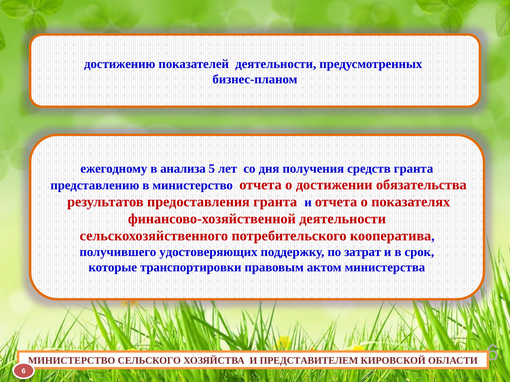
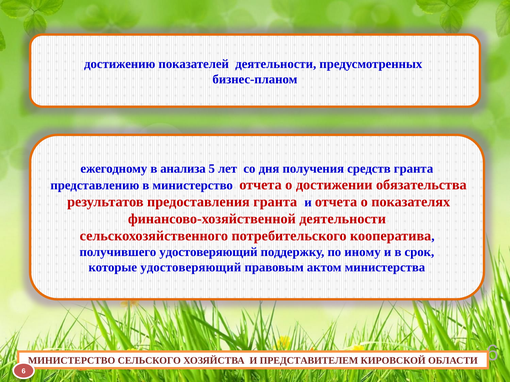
получившего удостоверяющих: удостоверяющих -> удостоверяющий (208, 252)
затрат: затрат -> иному (363, 252)
которые транспортировки: транспортировки -> удостоверяющий (191, 268)
